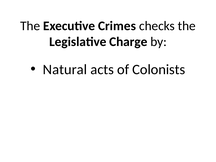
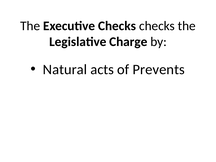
Executive Crimes: Crimes -> Checks (117, 26)
Colonists: Colonists -> Prevents (159, 69)
